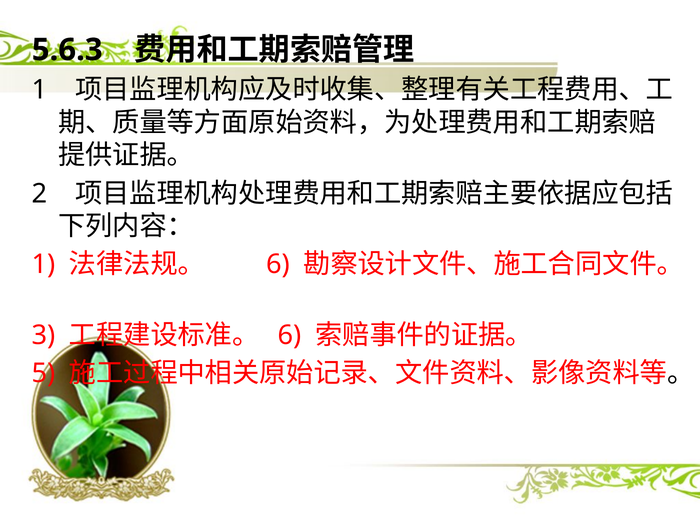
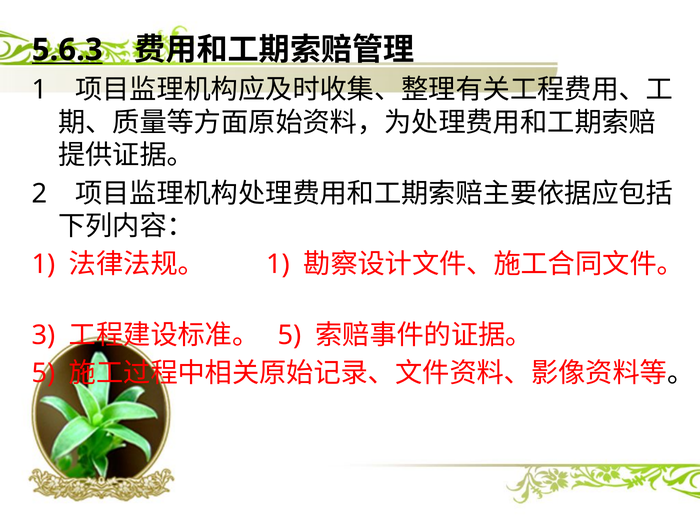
5.6.3 underline: none -> present (67, 50)
6: 6 -> 1 (278, 264)
6: 6 -> 5 (290, 335)
